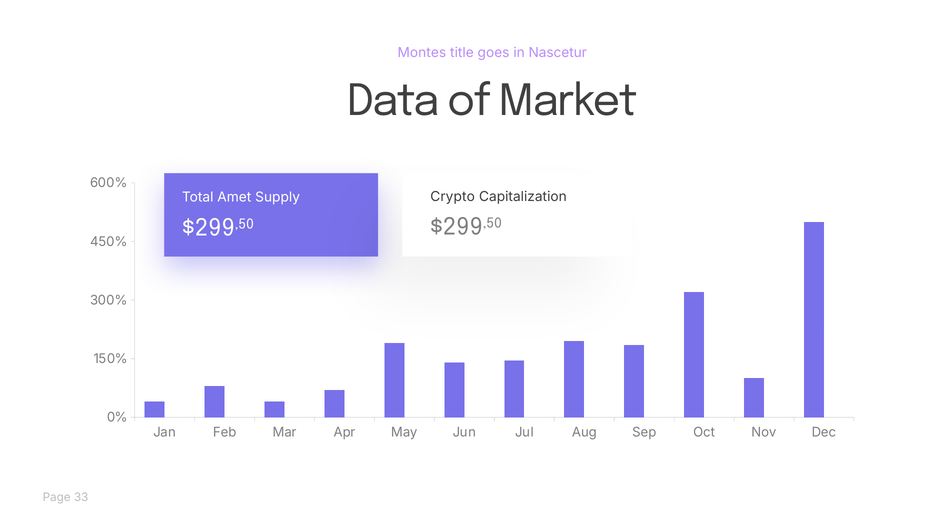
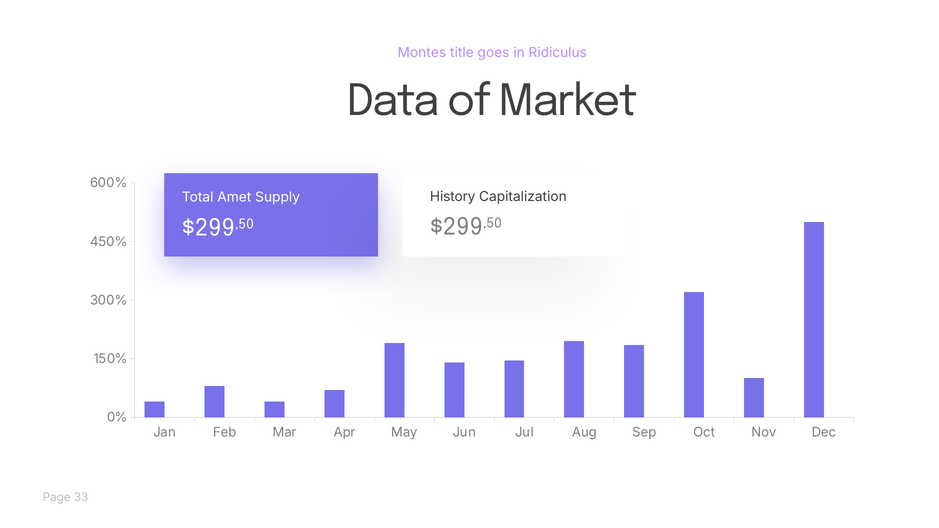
Nascetur: Nascetur -> Ridiculus (558, 53)
Crypto: Crypto -> History (453, 197)
